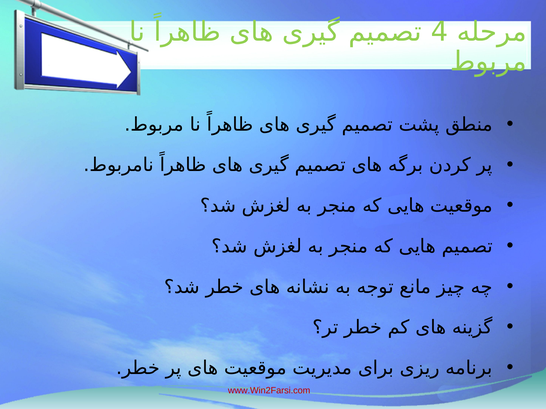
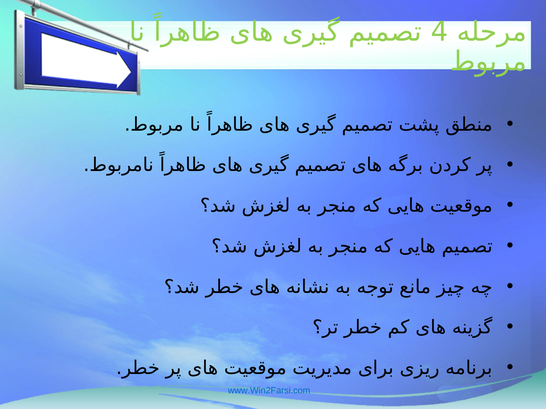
www.Win2Farsi.com colour: red -> blue (269, 391)
